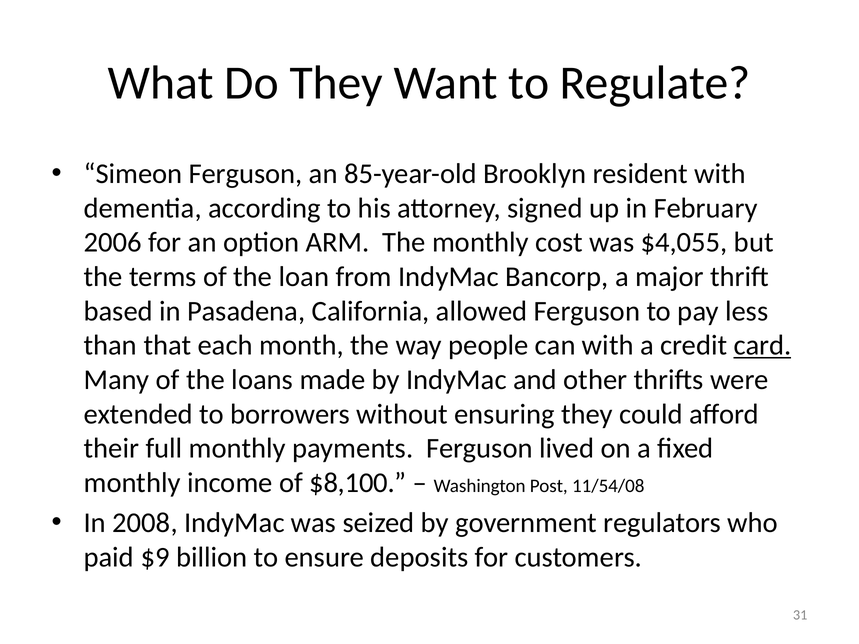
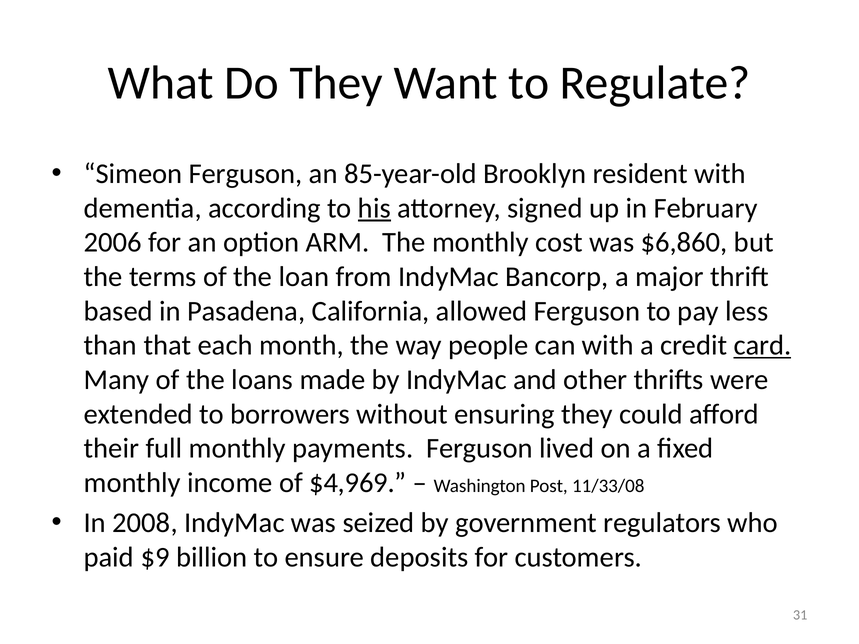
his underline: none -> present (374, 208)
$4,055: $4,055 -> $6,860 (684, 243)
$8,100: $8,100 -> $4,969 (358, 483)
11/54/08: 11/54/08 -> 11/33/08 (608, 486)
